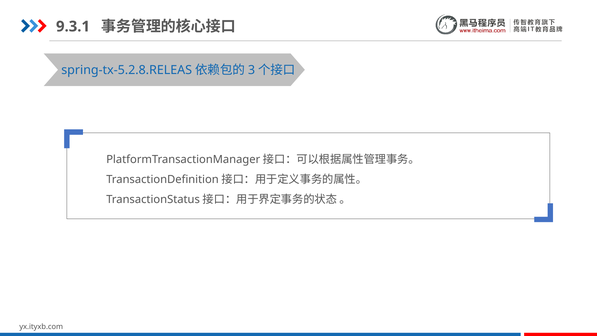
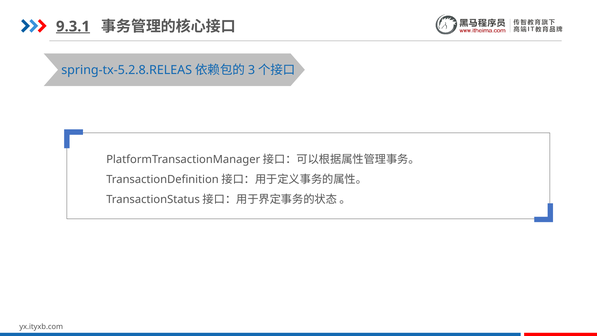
9.3.1 underline: none -> present (73, 26)
